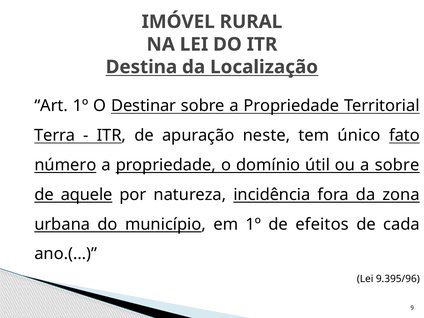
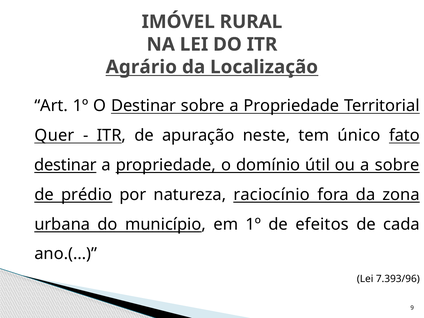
Destina: Destina -> Agrário (141, 67)
Terra: Terra -> Quer (55, 135)
número: número -> destinar (65, 165)
aquele: aquele -> prédio (87, 195)
incidência: incidência -> raciocínio (272, 195)
9.395/96: 9.395/96 -> 7.393/96 (398, 279)
